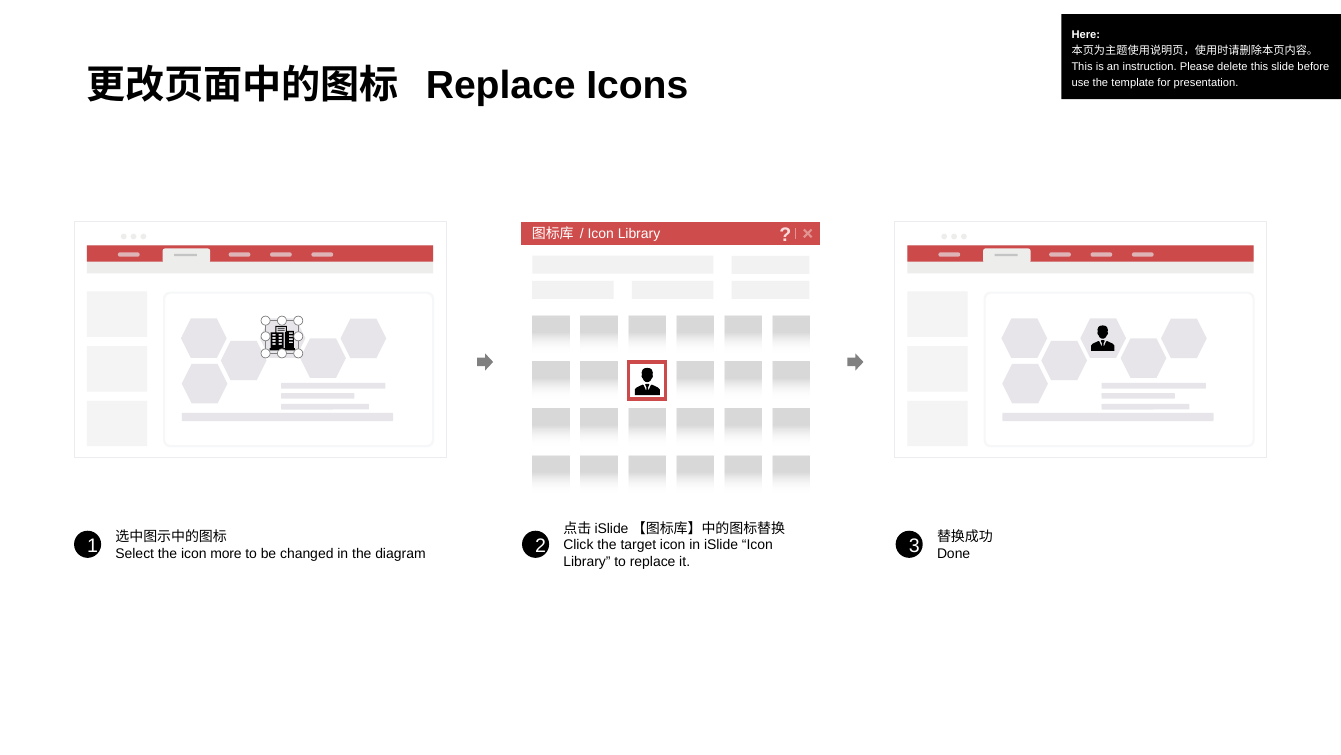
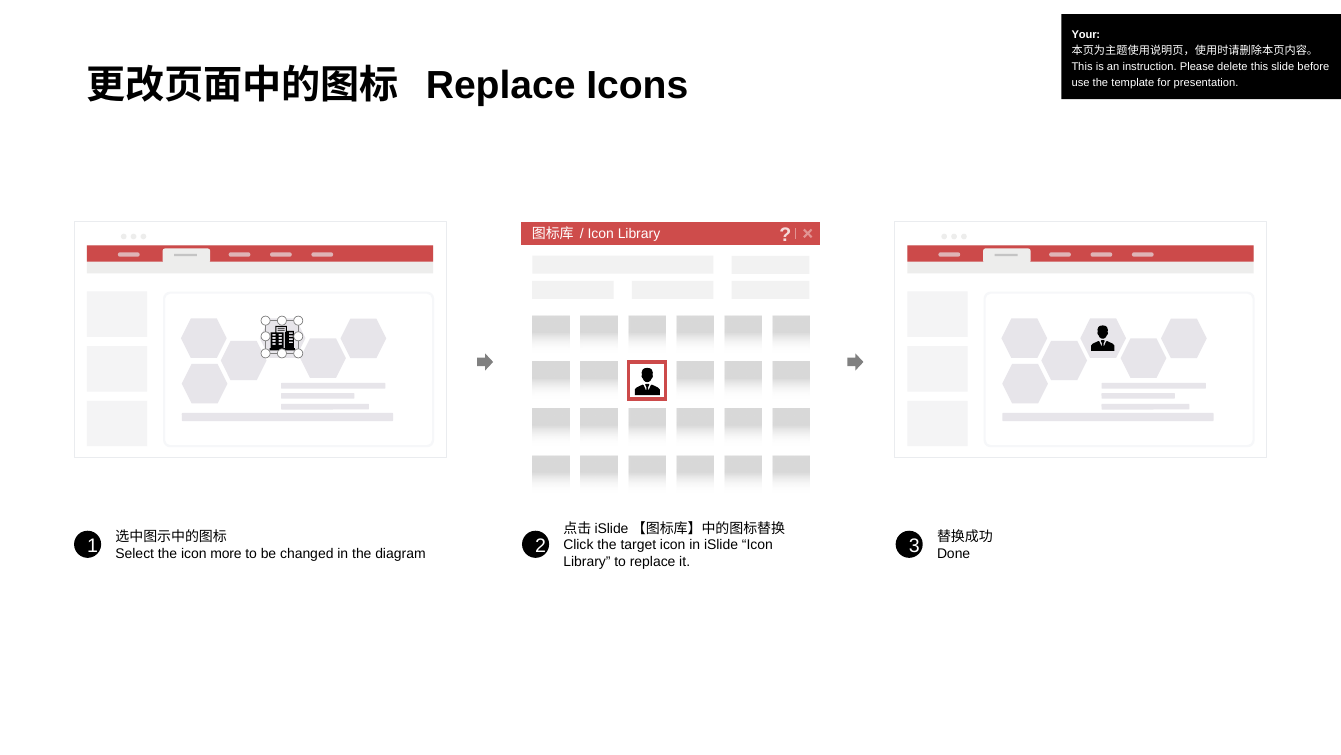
Here: Here -> Your (1086, 35)
